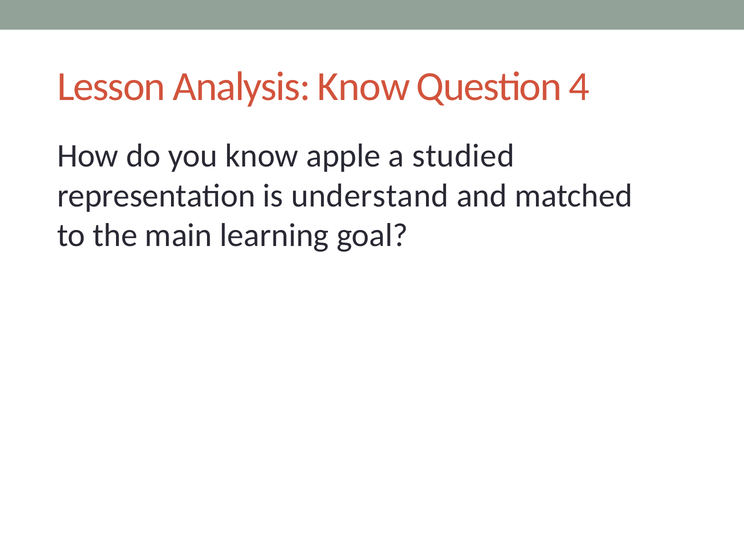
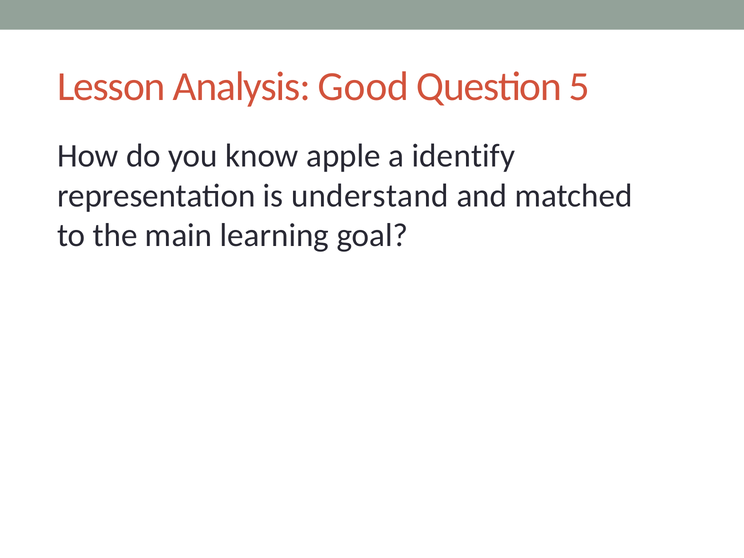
Analysis Know: Know -> Good (364, 87)
4: 4 -> 5 (579, 87)
studied: studied -> identify (463, 156)
